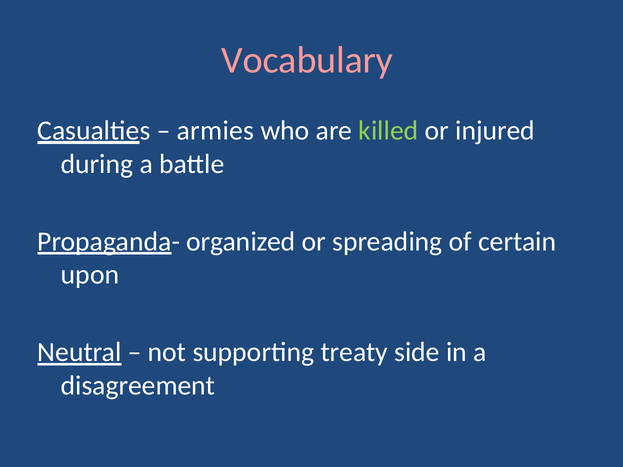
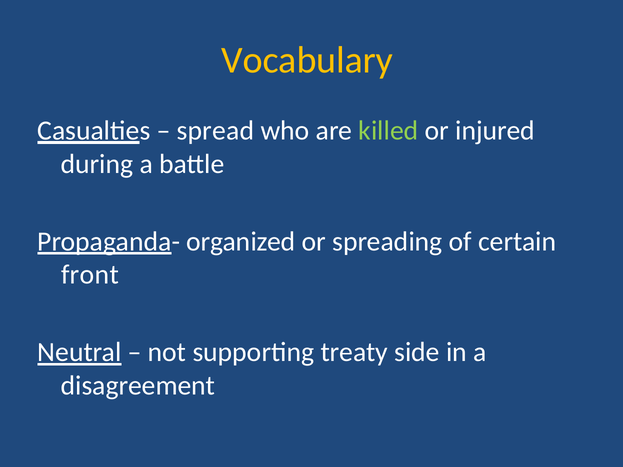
Vocabulary colour: pink -> yellow (307, 60)
armies: armies -> spread (215, 131)
upon: upon -> front (90, 275)
